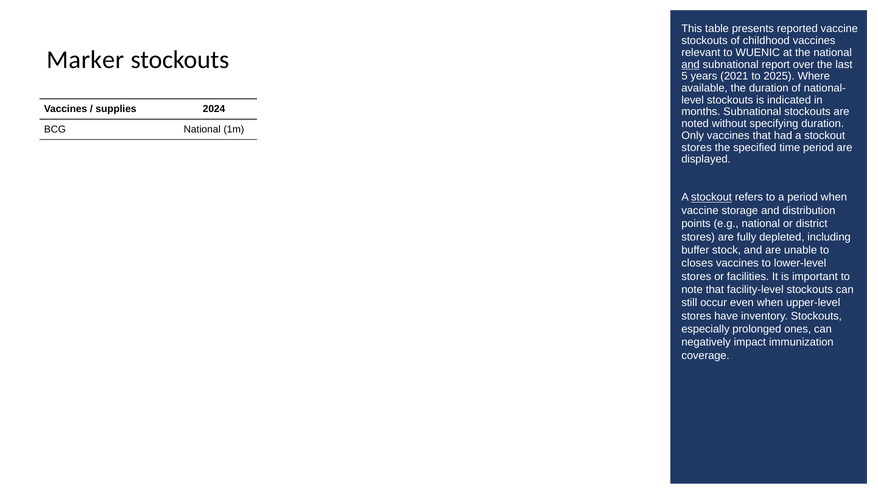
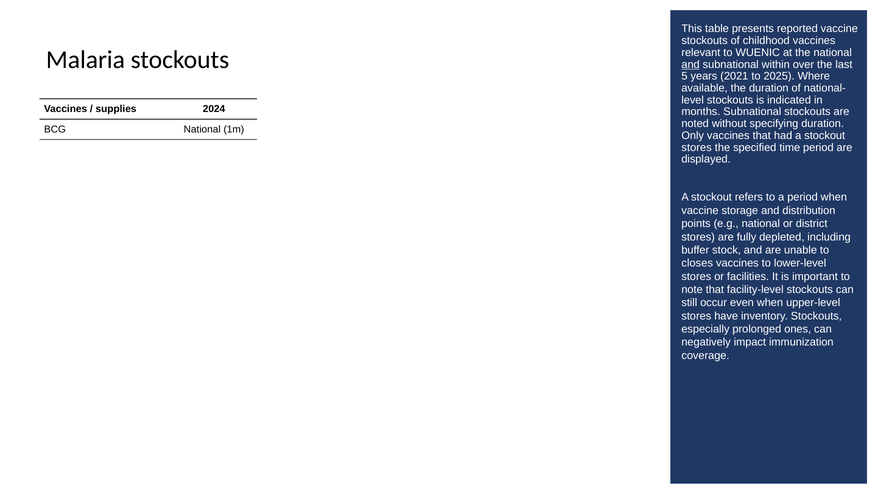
Marker: Marker -> Malaria (85, 60)
report: report -> within (776, 64)
stockout underline: present -> none (712, 197)
